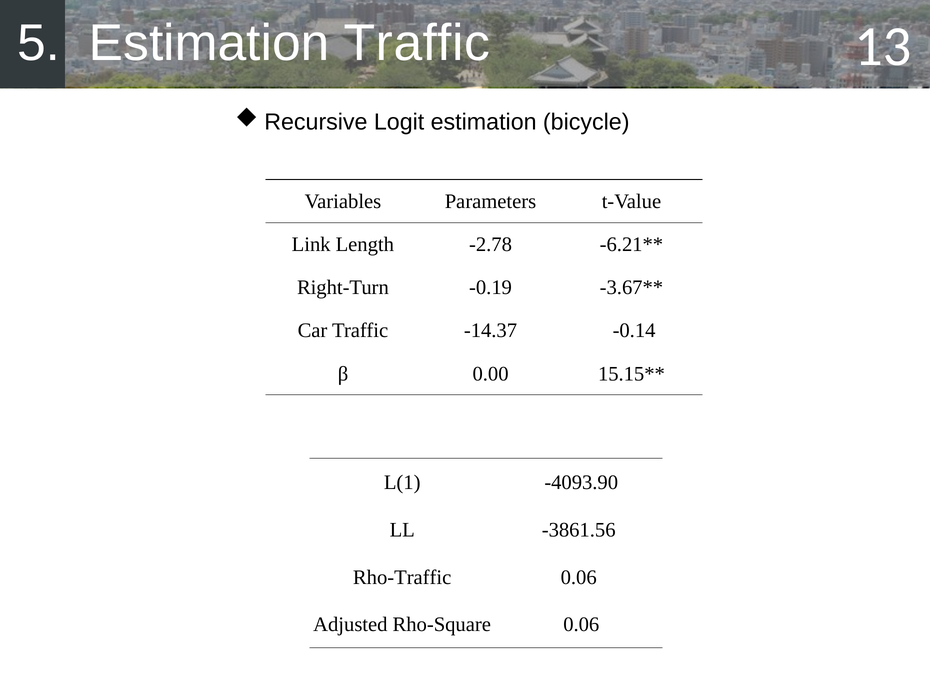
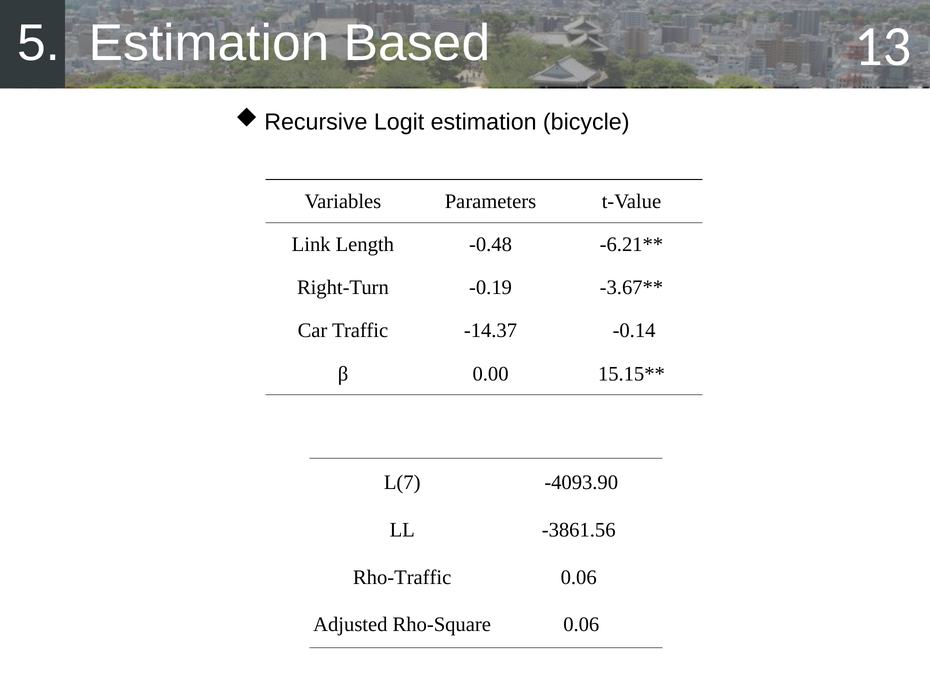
Estimation Traffic: Traffic -> Based (417, 43)
-2.78: -2.78 -> -0.48 (491, 245)
L(1: L(1 -> L(7 (402, 483)
